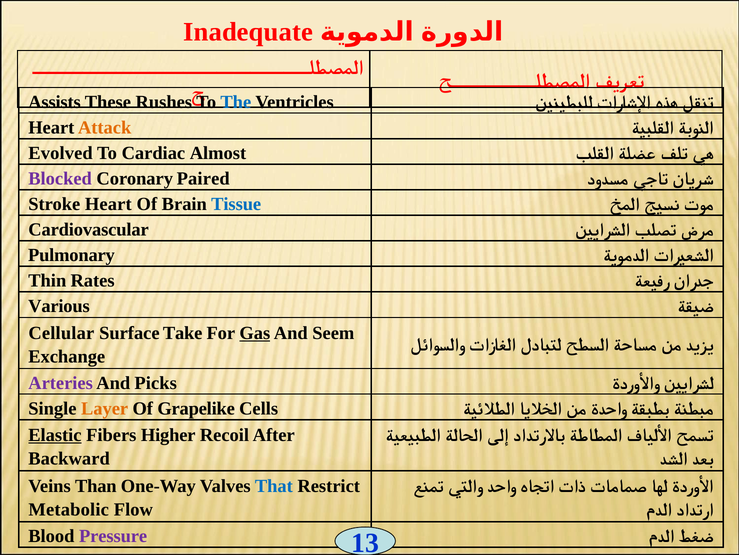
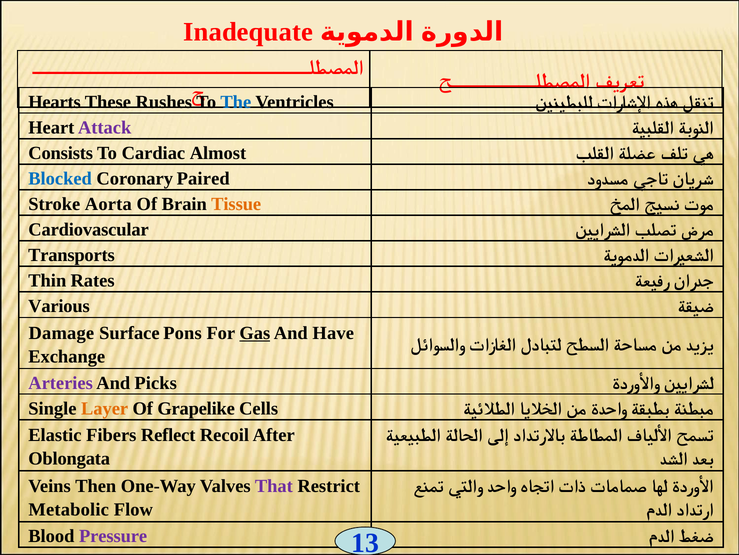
Assists: Assists -> Hearts (55, 102)
Attack colour: orange -> purple (105, 127)
Evolved: Evolved -> Consists (61, 153)
Blocked colour: purple -> blue (60, 178)
Stroke Heart: Heart -> Aorta (108, 204)
Tissue colour: blue -> orange (236, 204)
Pulmonary: Pulmonary -> Transports (71, 255)
Cellular: Cellular -> Damage (61, 332)
Take: Take -> Pons (182, 332)
Seem: Seem -> Have (333, 332)
Elastic underline: present -> none (55, 434)
Higher: Higher -> Reflect (168, 434)
Backward: Backward -> Oblongata (69, 458)
Than: Than -> Then (96, 485)
That colour: blue -> purple (274, 485)
